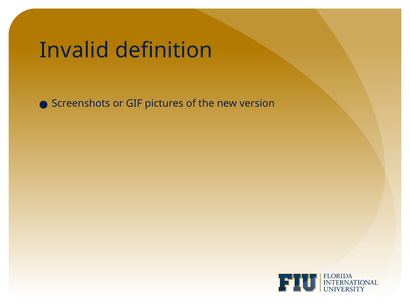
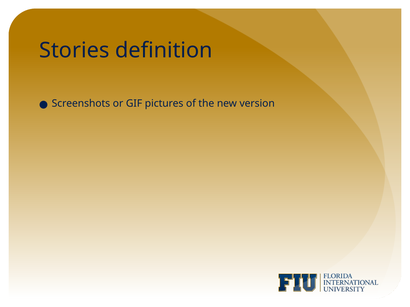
Invalid: Invalid -> Stories (74, 50)
